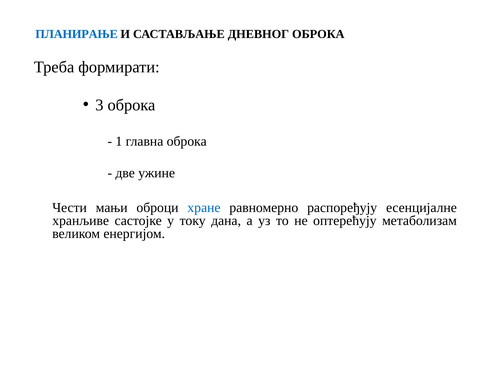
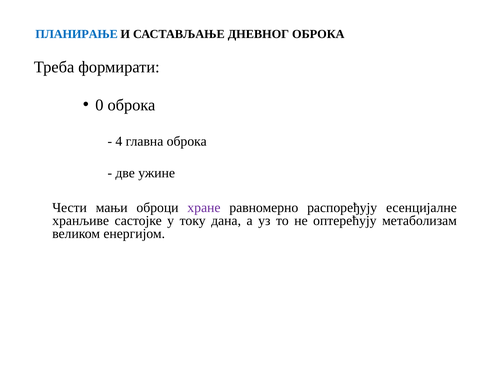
3: 3 -> 0 (99, 105)
1: 1 -> 4 (119, 141)
хране colour: blue -> purple (204, 208)
